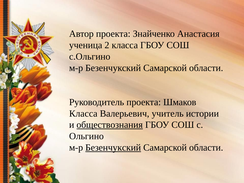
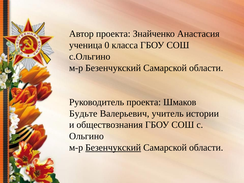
2: 2 -> 0 (107, 45)
Класса: Класса -> Будьте (83, 113)
обществознания underline: present -> none (110, 125)
